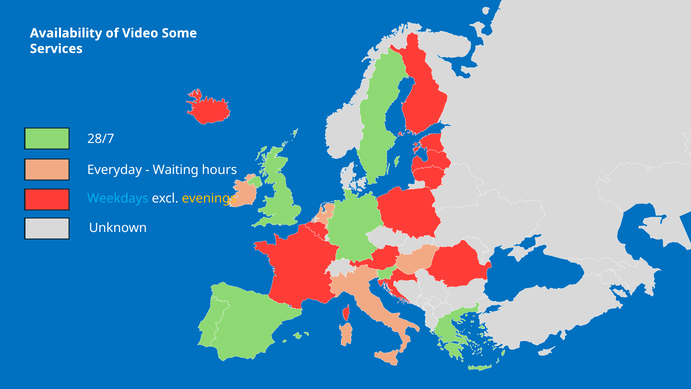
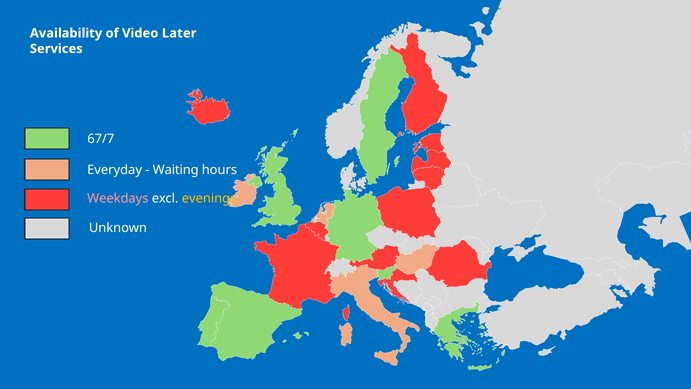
Some: Some -> Later (179, 33)
28/7: 28/7 -> 67/7 (101, 139)
Weekdays colour: light blue -> pink (118, 198)
